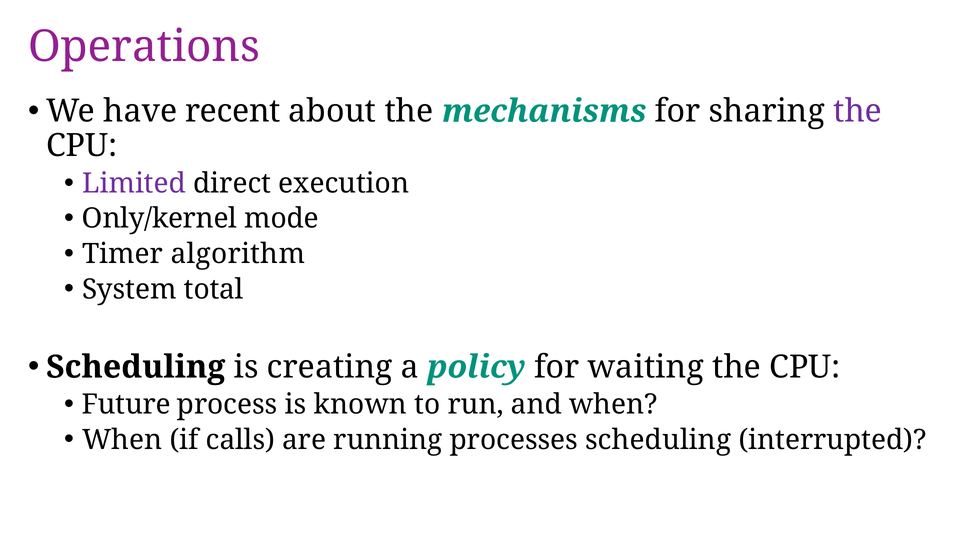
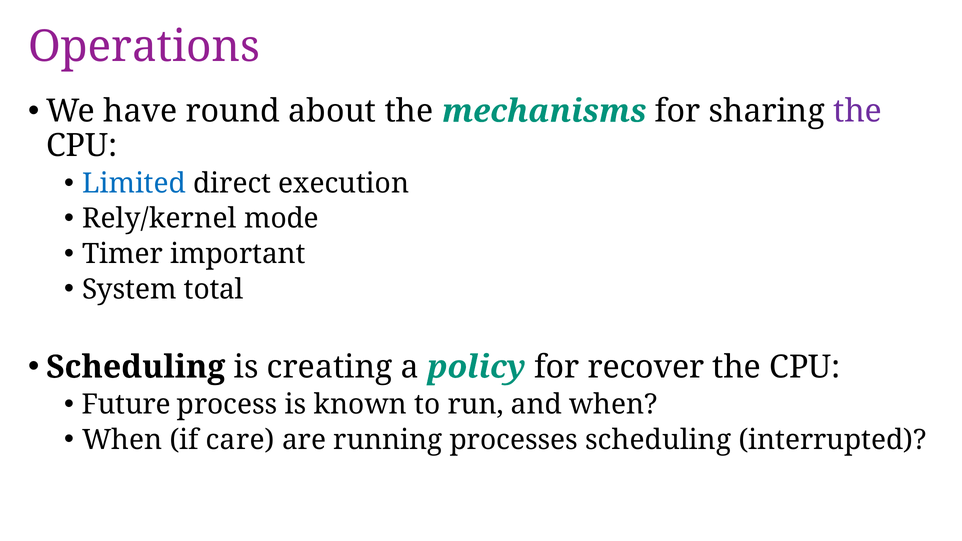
recent: recent -> round (233, 111)
Limited colour: purple -> blue (134, 183)
Only/kernel: Only/kernel -> Rely/kernel (159, 219)
algorithm: algorithm -> important (238, 254)
waiting: waiting -> recover (646, 367)
calls: calls -> care (240, 440)
